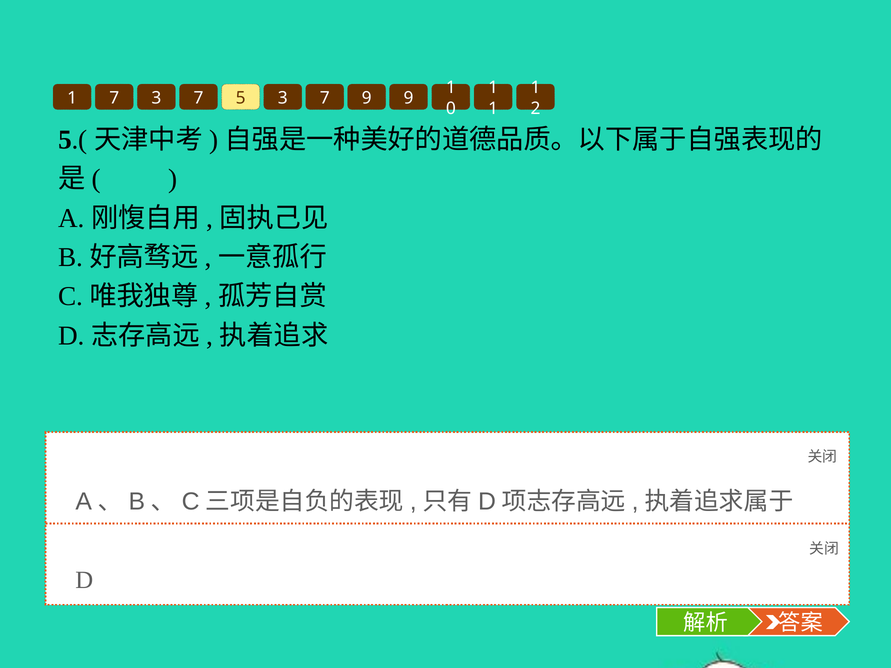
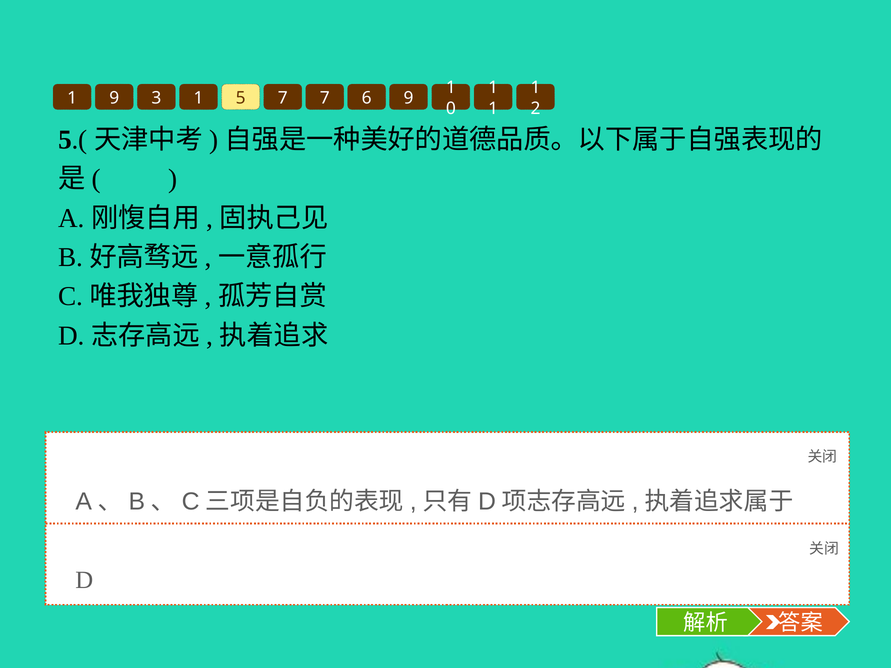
1 7: 7 -> 9 (114, 98)
7: 7 -> 1 (199, 98)
5 3: 3 -> 7 (283, 98)
7 9: 9 -> 6 (367, 98)
